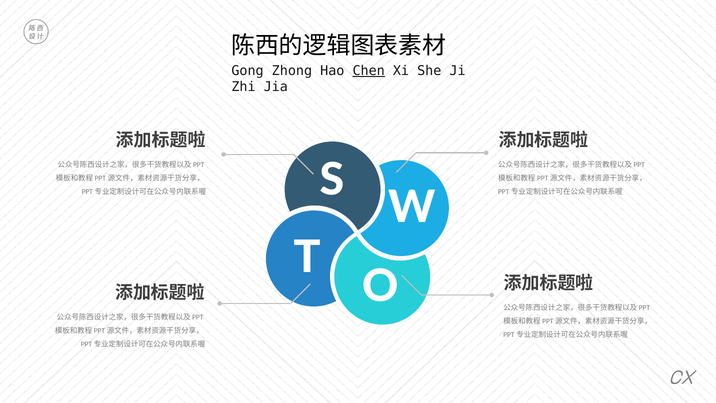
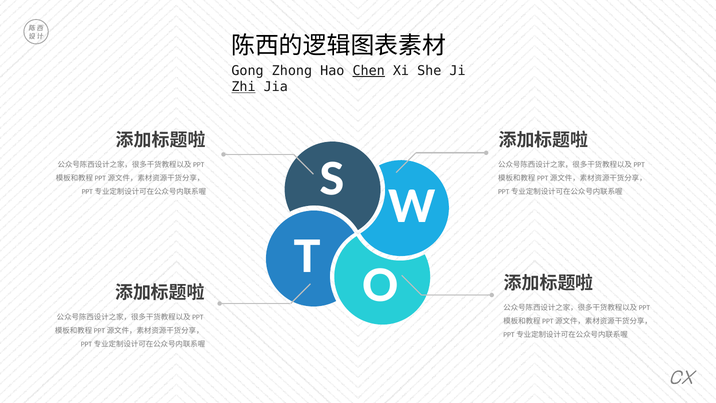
Zhi underline: none -> present (243, 87)
